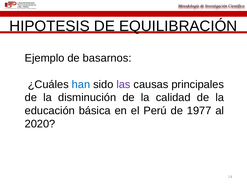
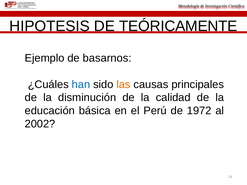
EQUILIBRACIÓN: EQUILIBRACIÓN -> TEÓRICAMENTE (178, 26)
las colour: purple -> orange (123, 85)
1977: 1977 -> 1972 (199, 111)
2020: 2020 -> 2002 (40, 124)
